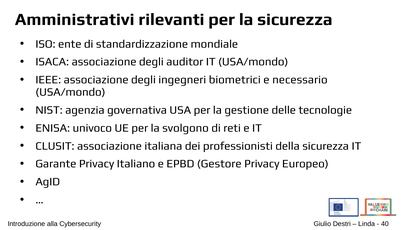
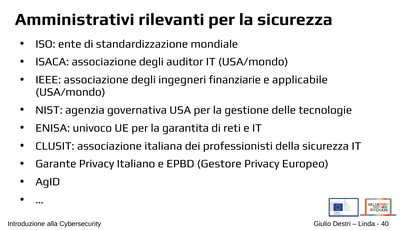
biometrici: biometrici -> finanziarie (235, 80)
necessario: necessario -> applicabile (300, 80)
svolgono: svolgono -> garantita (186, 128)
